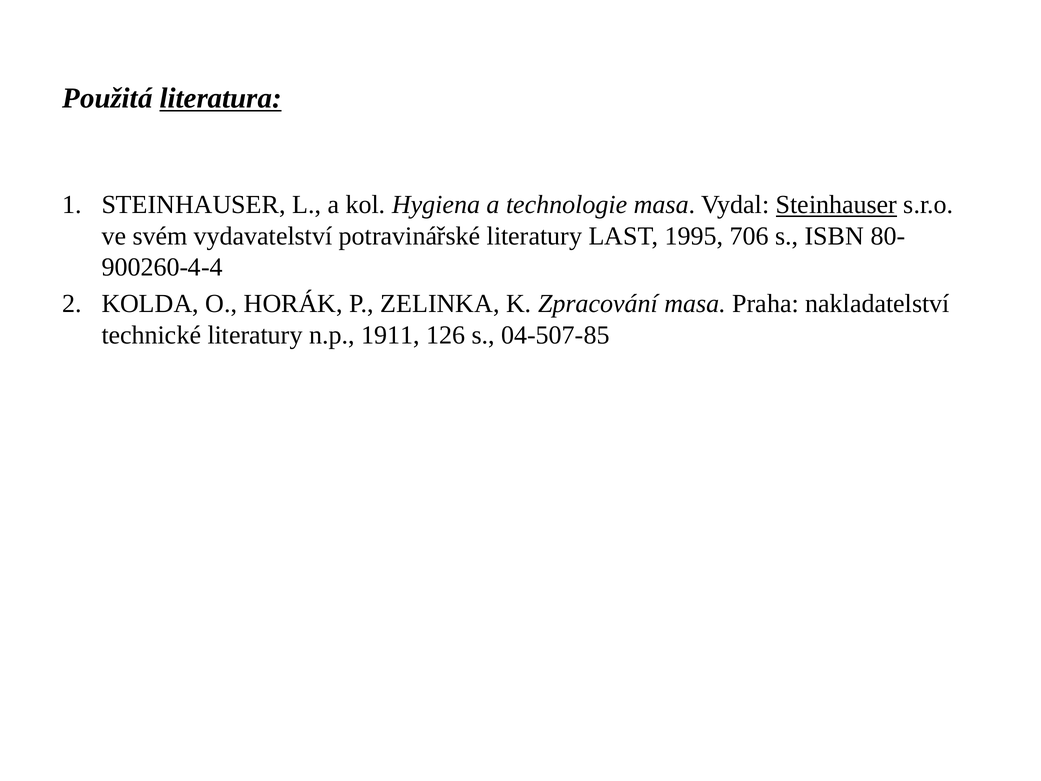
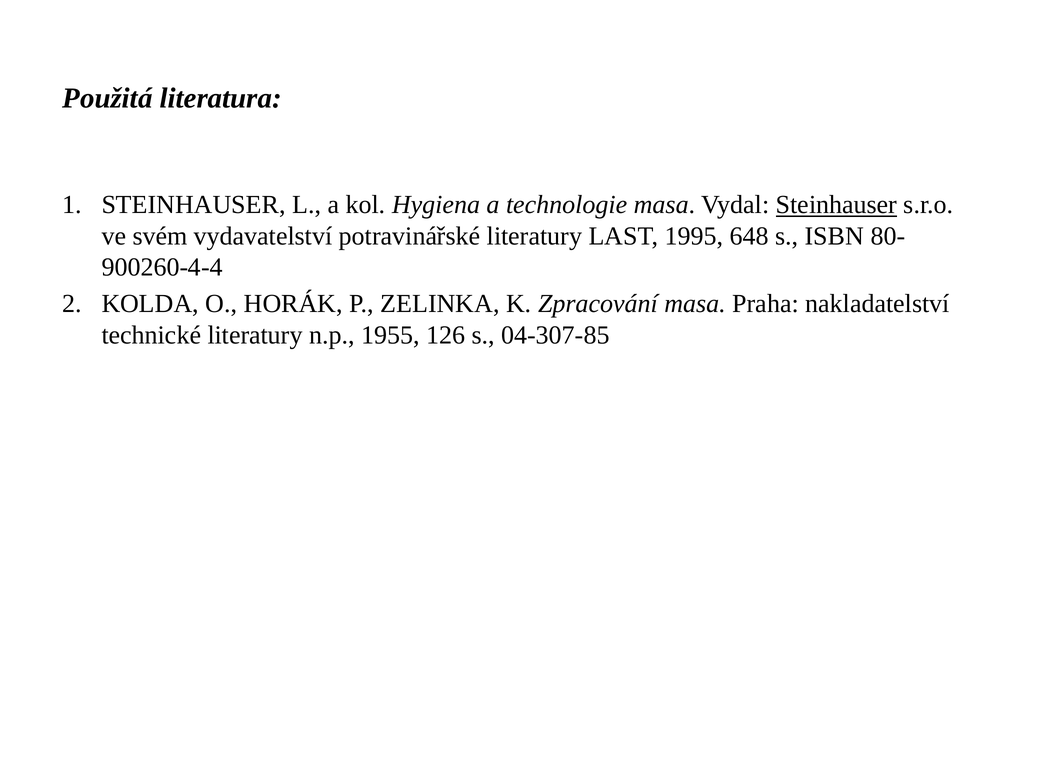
literatura underline: present -> none (221, 98)
706: 706 -> 648 (749, 236)
1911: 1911 -> 1955 (390, 335)
04-507-85: 04-507-85 -> 04-307-85 (555, 335)
